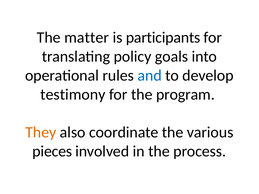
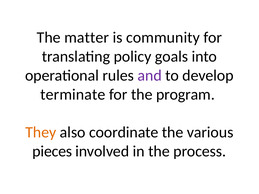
participants: participants -> community (163, 38)
and colour: blue -> purple (150, 76)
testimony: testimony -> terminate (73, 95)
